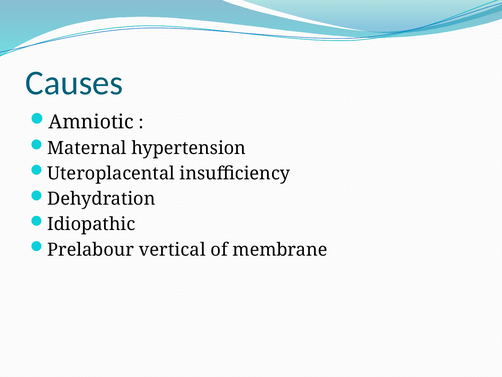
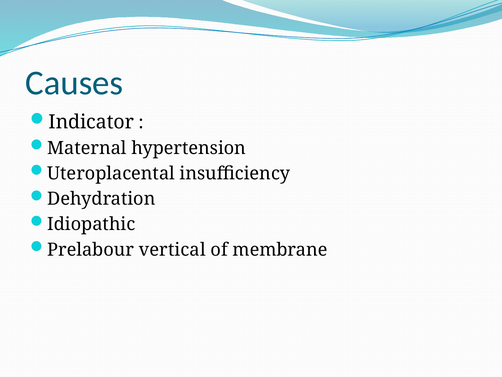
Amniotic: Amniotic -> Indicator (91, 122)
